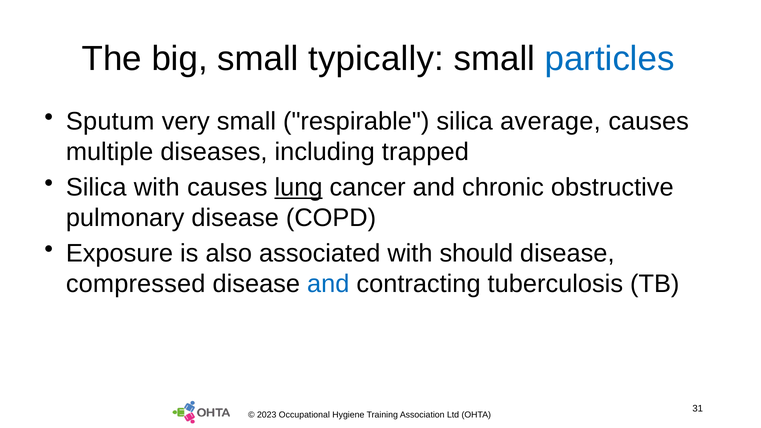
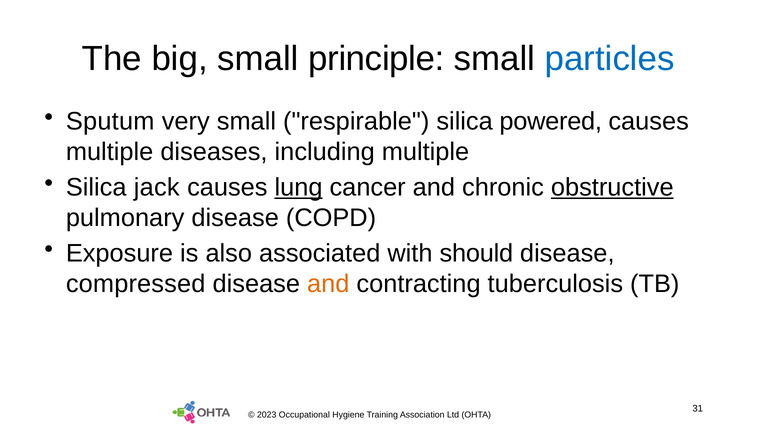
typically: typically -> principle (376, 59)
average: average -> powered (551, 122)
including trapped: trapped -> multiple (425, 152)
Silica with: with -> jack (157, 188)
obstructive underline: none -> present (612, 188)
and colour: blue -> orange (328, 284)
